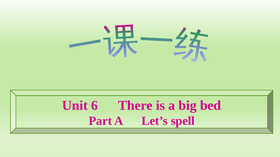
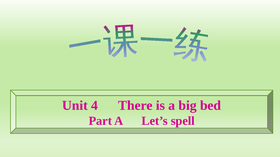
6: 6 -> 4 (95, 106)
